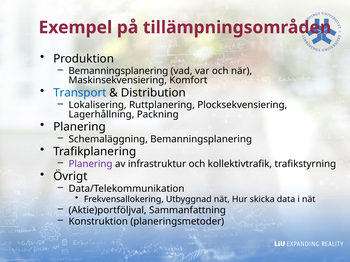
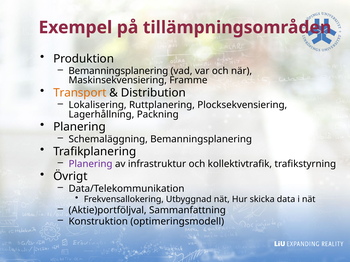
Komfort: Komfort -> Framme (188, 80)
Transport colour: blue -> orange (80, 93)
planeringsmetoder: planeringsmetoder -> optimeringsmodell (177, 222)
